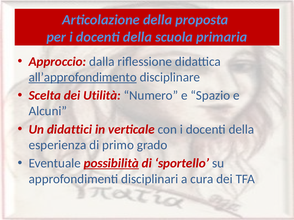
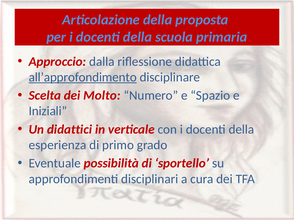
Utilità: Utilità -> Molto (102, 96)
Alcuni: Alcuni -> Iniziali (48, 111)
possibilità underline: present -> none (111, 164)
